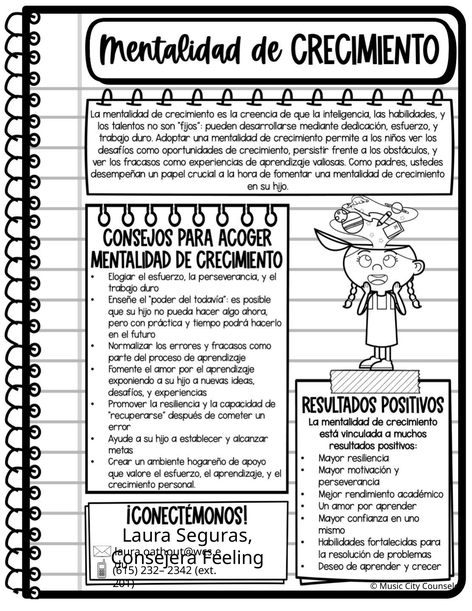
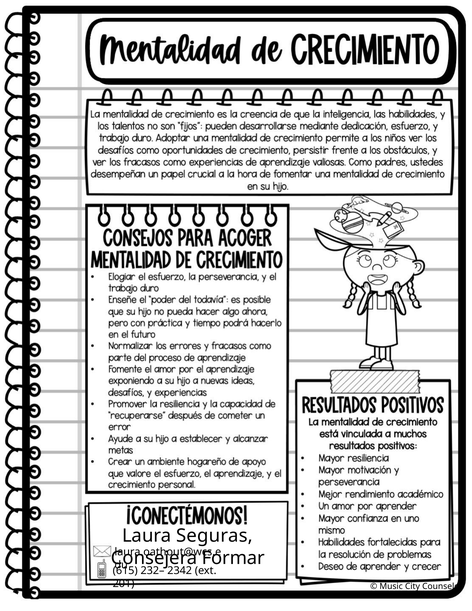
Feeling: Feeling -> Formar (233, 558)
